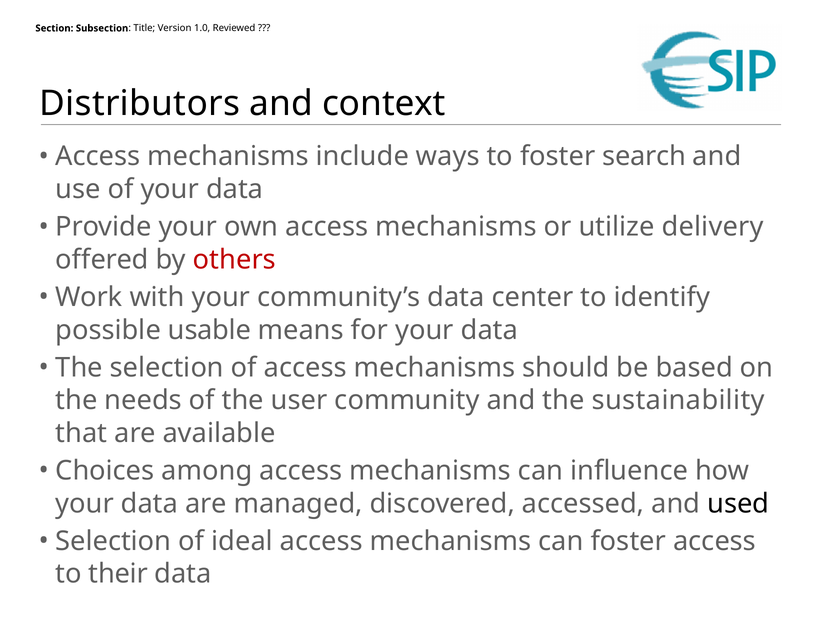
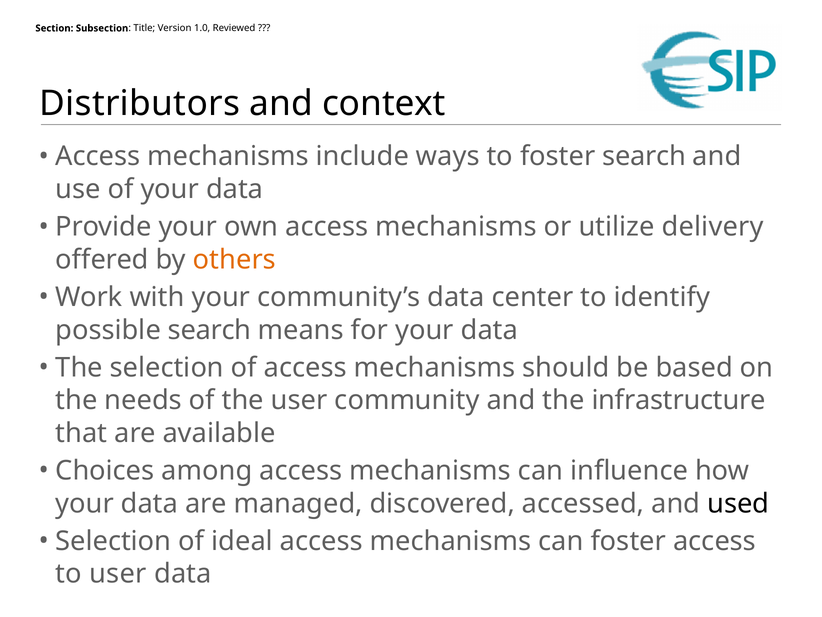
others colour: red -> orange (234, 259)
possible usable: usable -> search (210, 330)
sustainability: sustainability -> infrastructure (679, 400)
to their: their -> user (118, 573)
